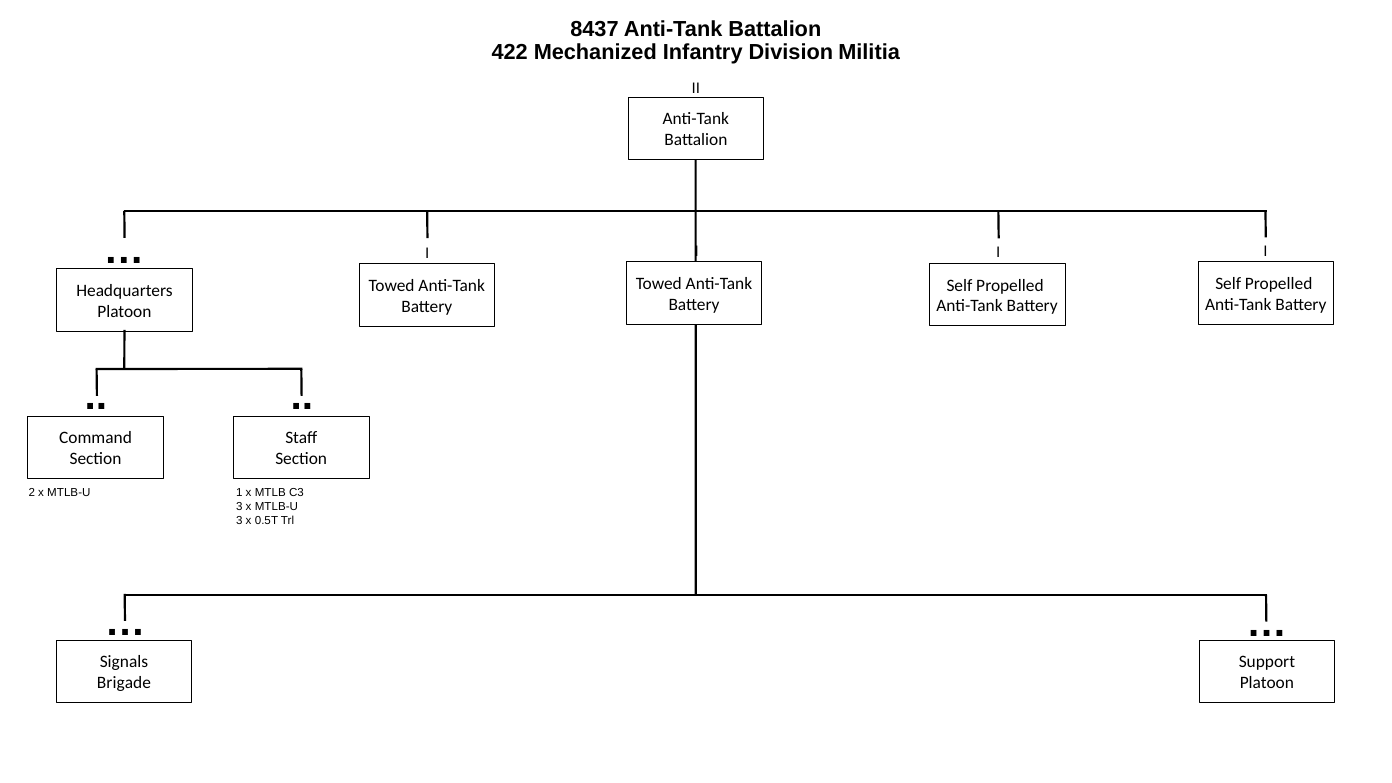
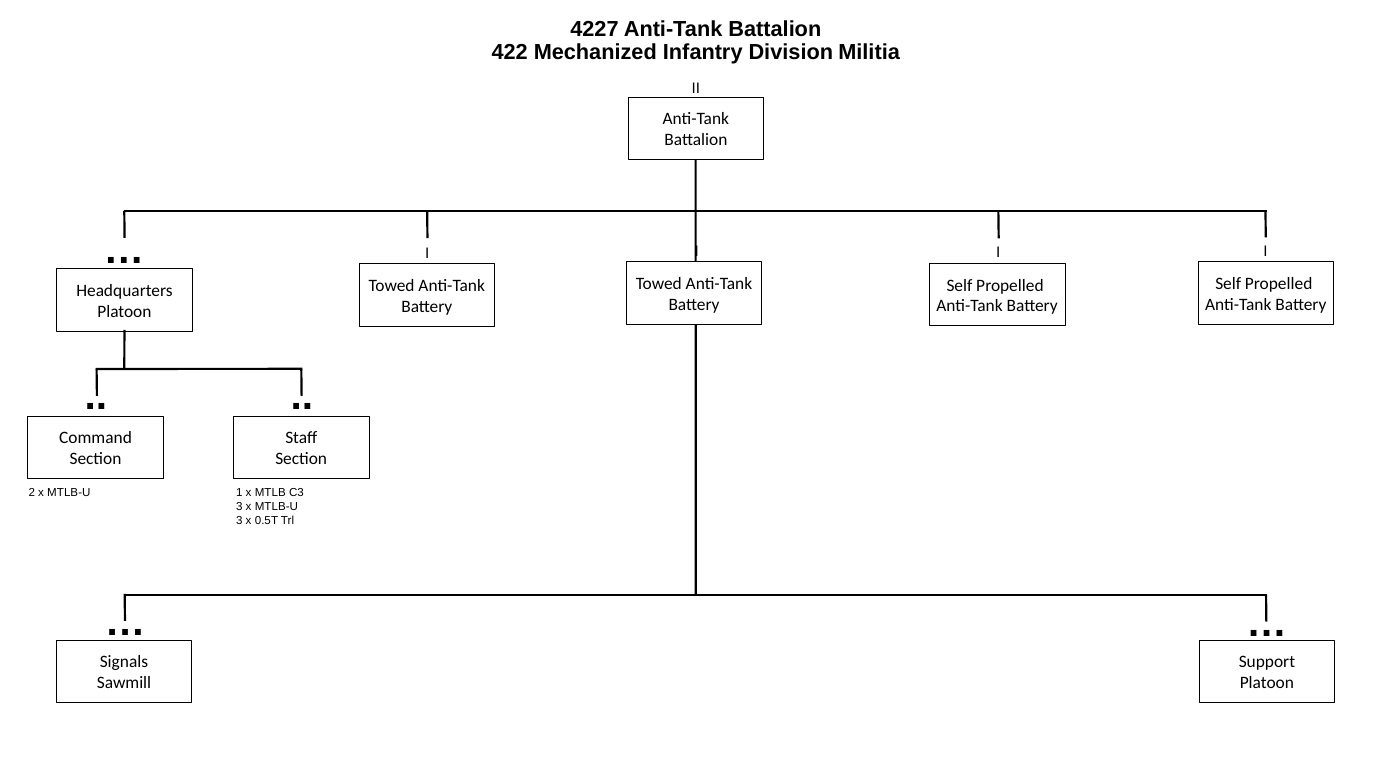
8437: 8437 -> 4227 (594, 29)
Brigade: Brigade -> Sawmill (124, 683)
